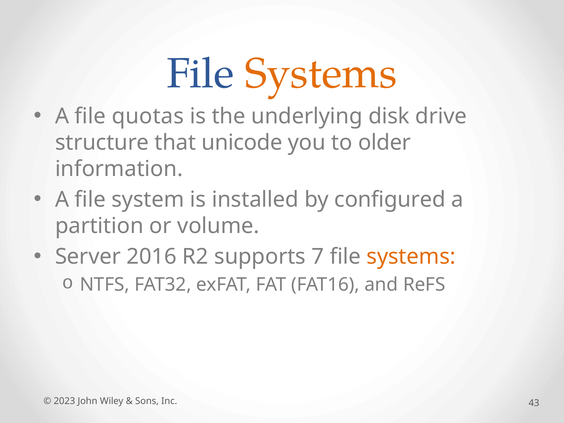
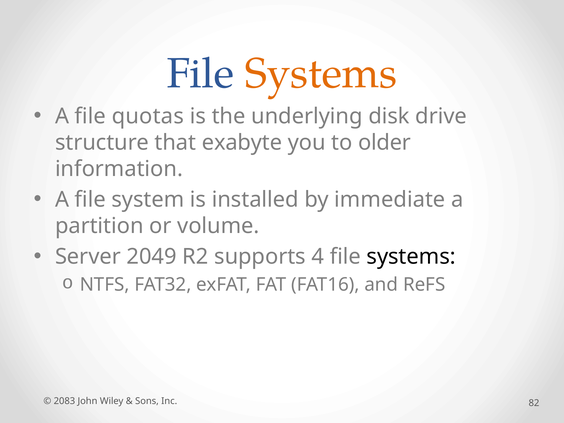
unicode: unicode -> exabyte (242, 143)
configured: configured -> immediate (390, 200)
2016: 2016 -> 2049 (152, 257)
7: 7 -> 4 (318, 257)
systems colour: orange -> black (411, 257)
2023: 2023 -> 2083 (64, 401)
43: 43 -> 82 (534, 403)
